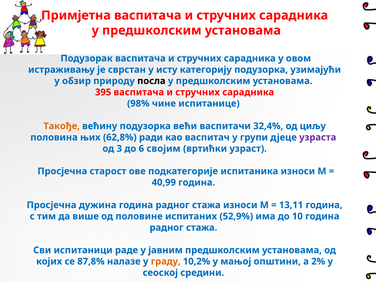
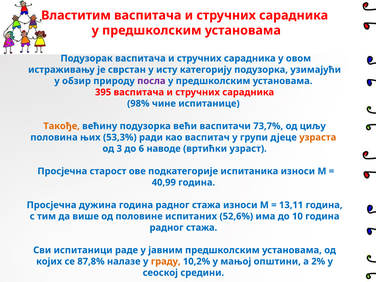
Примјетна: Примјетна -> Властитим (76, 15)
посла colour: black -> purple (151, 81)
32,4%: 32,4% -> 73,7% (268, 126)
62,8%: 62,8% -> 53,3% (120, 137)
узраста colour: purple -> orange (318, 137)
својим: својим -> наводе (164, 149)
52,9%: 52,9% -> 52,6% (236, 216)
